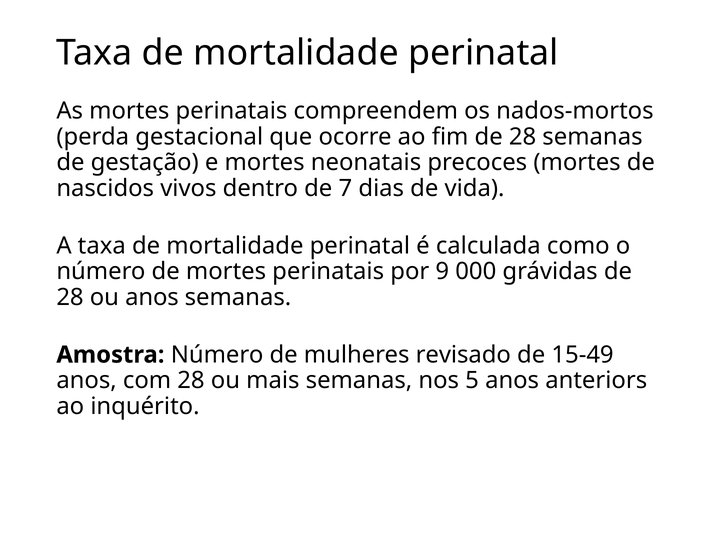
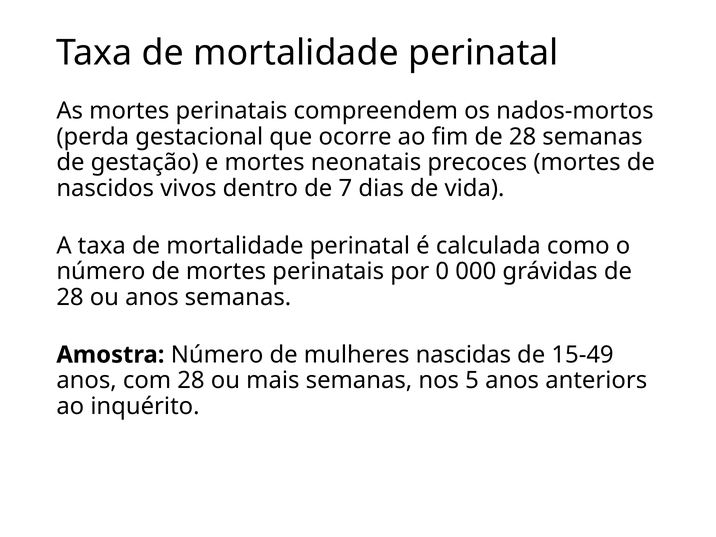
9: 9 -> 0 (442, 272)
revisado: revisado -> nascidas (463, 355)
